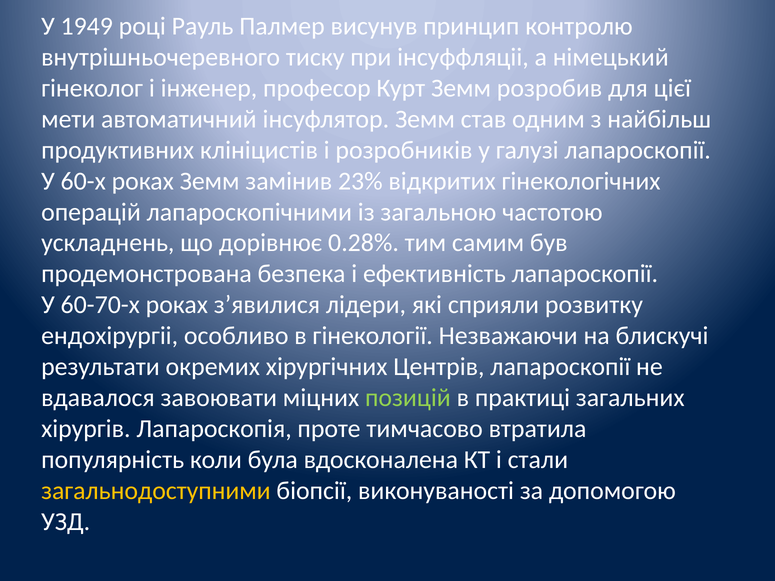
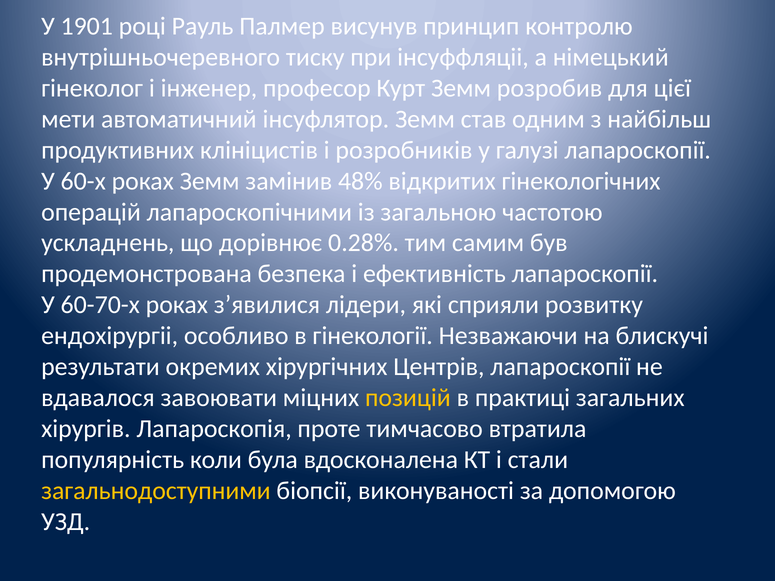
1949: 1949 -> 1901 (87, 26)
23%: 23% -> 48% (360, 181)
позицій colour: light green -> yellow (408, 398)
